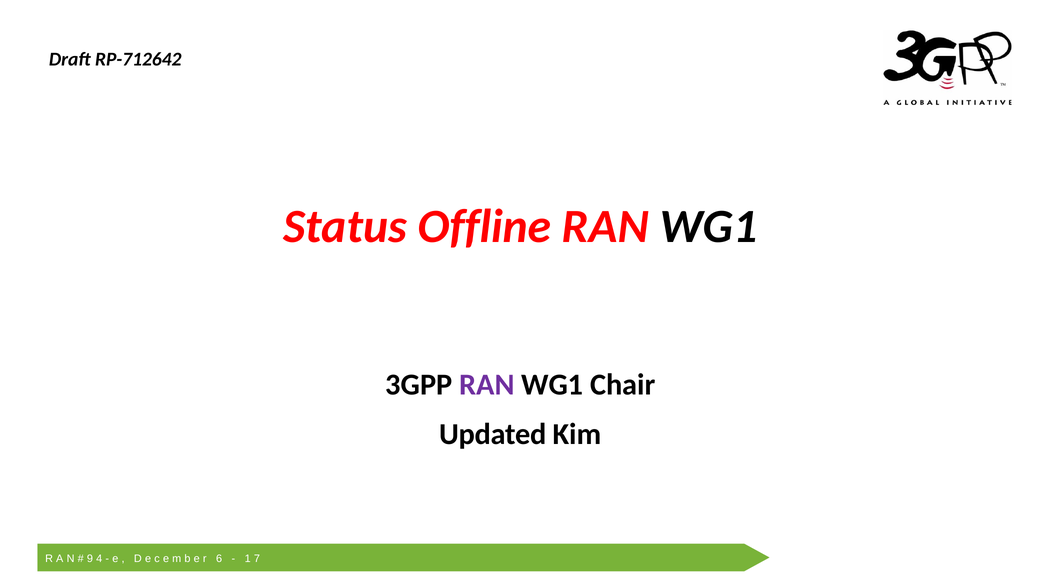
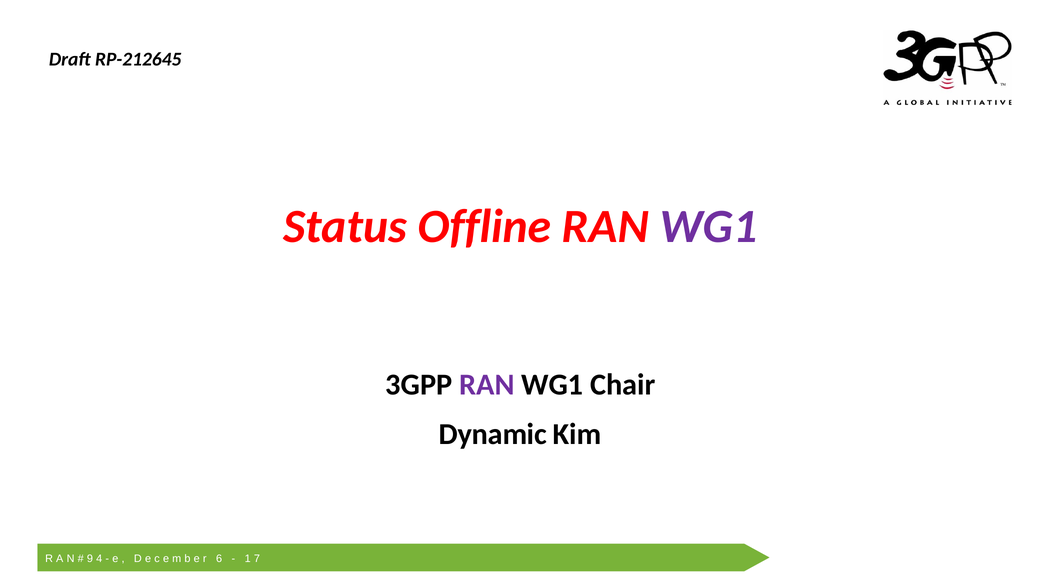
RP-712642: RP-712642 -> RP-212645 (138, 60)
WG1 colour: black -> purple (708, 227)
Updated: Updated -> Dynamic (493, 435)
